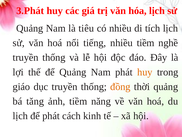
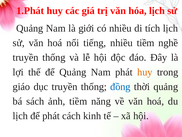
3.Phát: 3.Phát -> 1.Phát (30, 11)
tiêu: tiêu -> giới (86, 28)
đồng colour: orange -> blue (120, 86)
tăng: tăng -> sách (35, 101)
